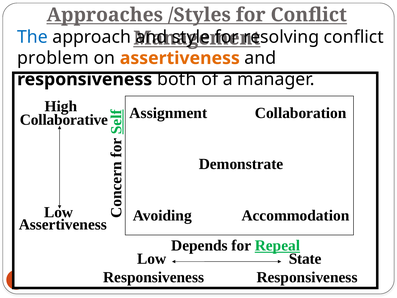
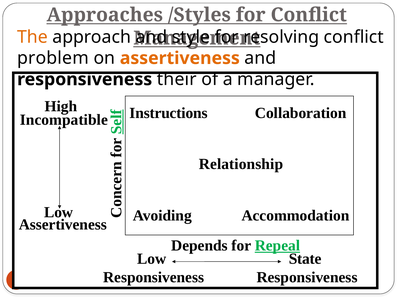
The colour: blue -> orange (32, 37)
both: both -> their (177, 79)
Assignment: Assignment -> Instructions (168, 113)
Collaborative: Collaborative -> Incompatible (64, 120)
Demonstrate: Demonstrate -> Relationship (241, 164)
